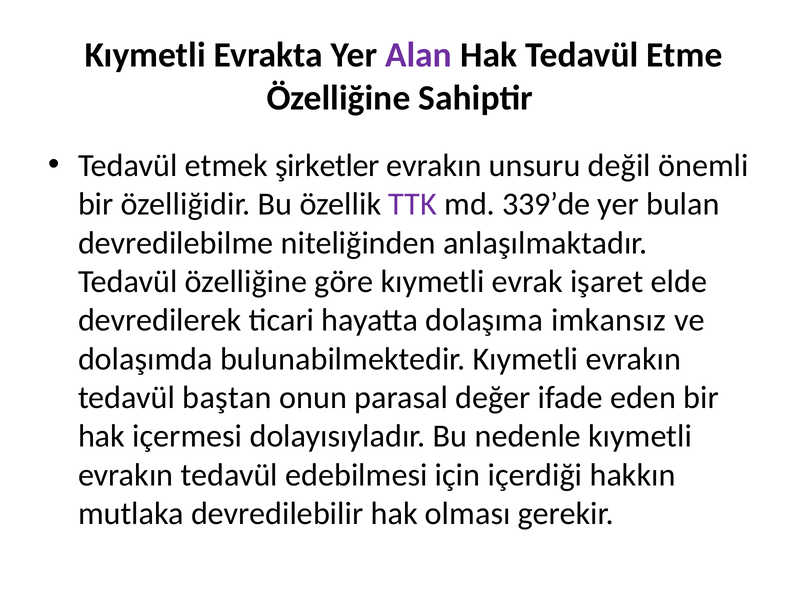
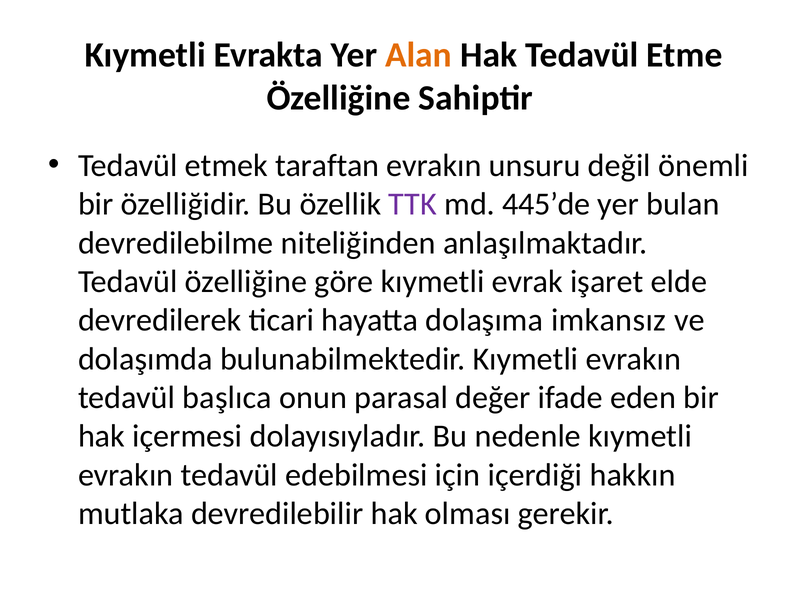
Alan colour: purple -> orange (419, 55)
şirketler: şirketler -> taraftan (327, 166)
339’de: 339’de -> 445’de (546, 204)
baştan: baştan -> başlıca (227, 398)
